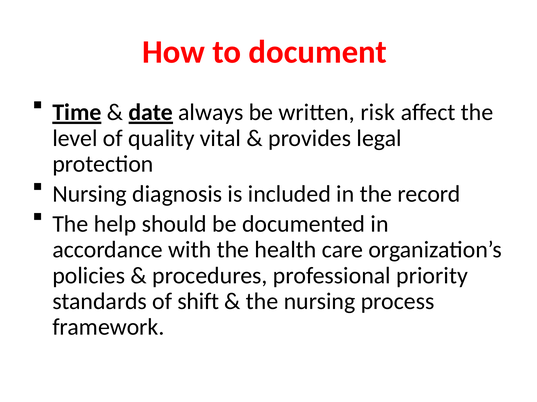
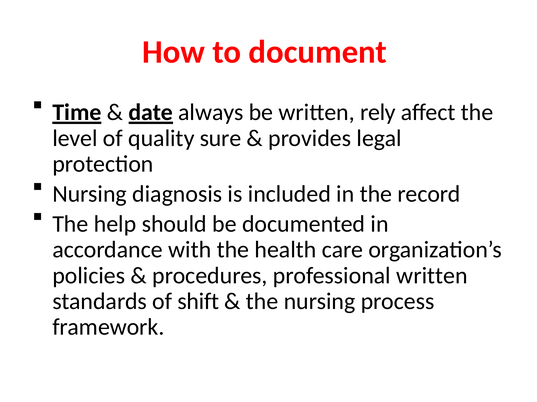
risk: risk -> rely (378, 113)
vital: vital -> sure (221, 138)
professional priority: priority -> written (432, 276)
